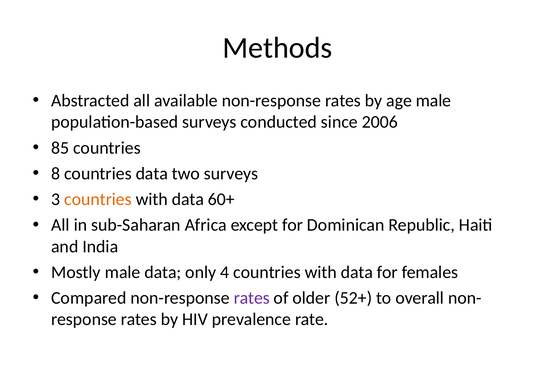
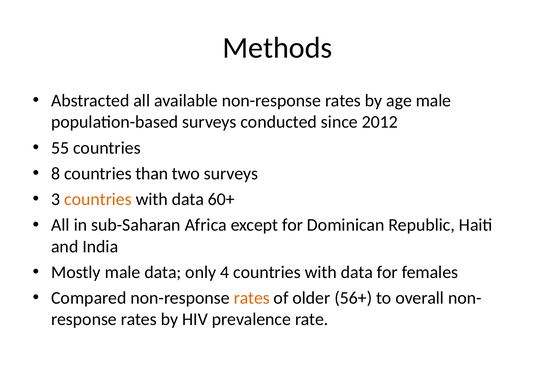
2006: 2006 -> 2012 (380, 122)
85: 85 -> 55 (60, 148)
countries data: data -> than (152, 174)
rates colour: purple -> orange (252, 298)
52+: 52+ -> 56+ (353, 298)
